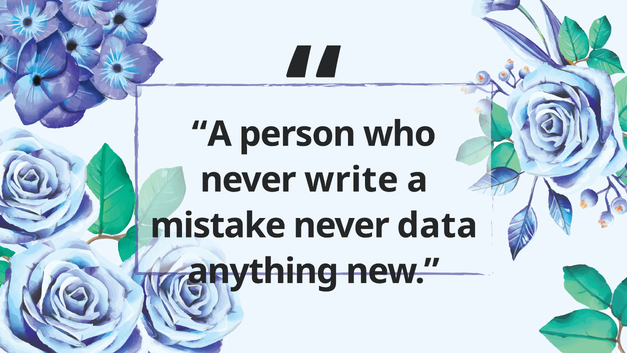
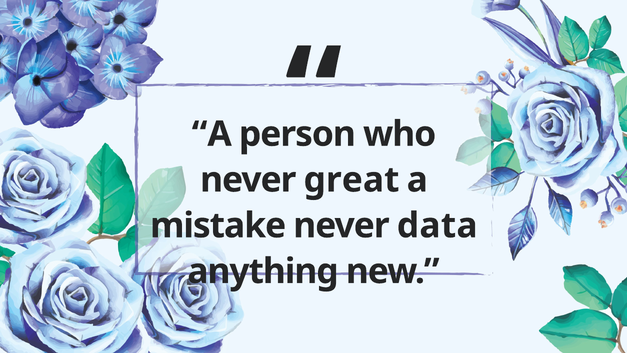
write: write -> great (351, 180)
